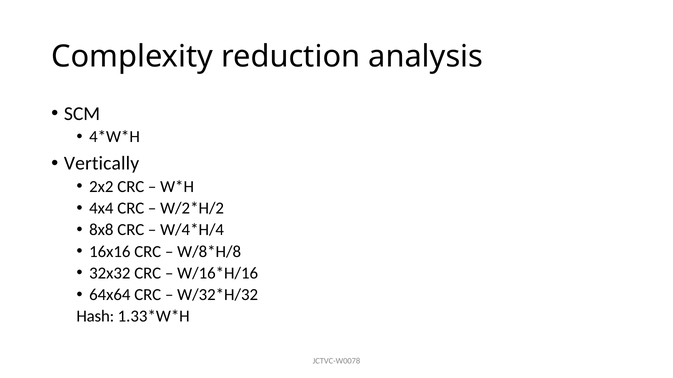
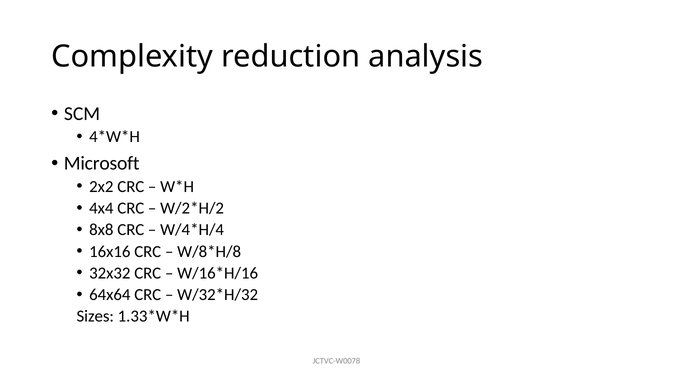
Vertically: Vertically -> Microsoft (102, 164)
Hash: Hash -> Sizes (95, 317)
